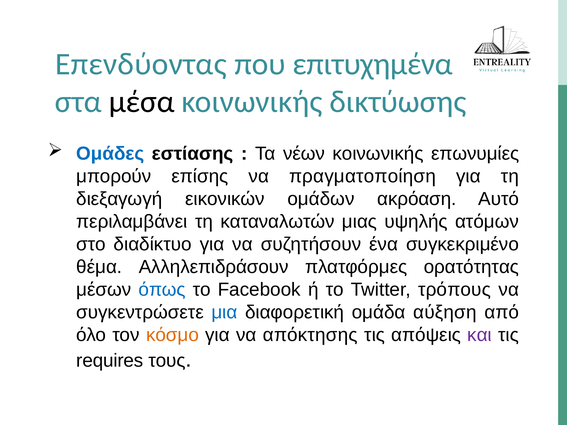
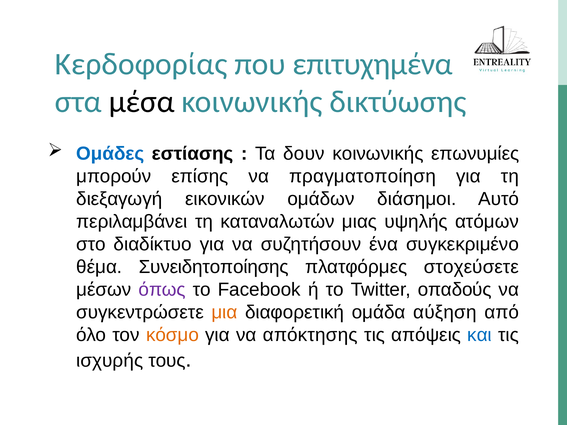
Επενδύοντας: Επενδύοντας -> Κερδοφορίας (141, 64)
νέων: νέων -> δουν (304, 154)
ακρόαση: ακρόαση -> διάσημοι (417, 199)
Αλληλεπιδράσουν: Αλληλεπιδράσουν -> Συνειδητοποίησης (214, 267)
ορατότητας: ορατότητας -> στοχεύσετε (471, 267)
όπως colour: blue -> purple (162, 290)
τρόπους: τρόπους -> οπαδούς (455, 290)
μια colour: blue -> orange (224, 312)
και colour: purple -> blue (480, 335)
requires: requires -> ισχυρής (110, 361)
